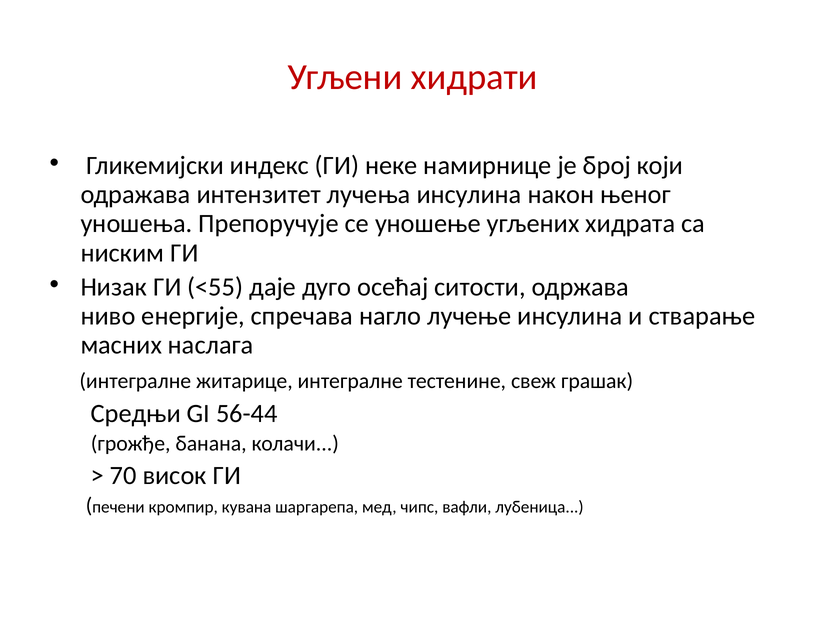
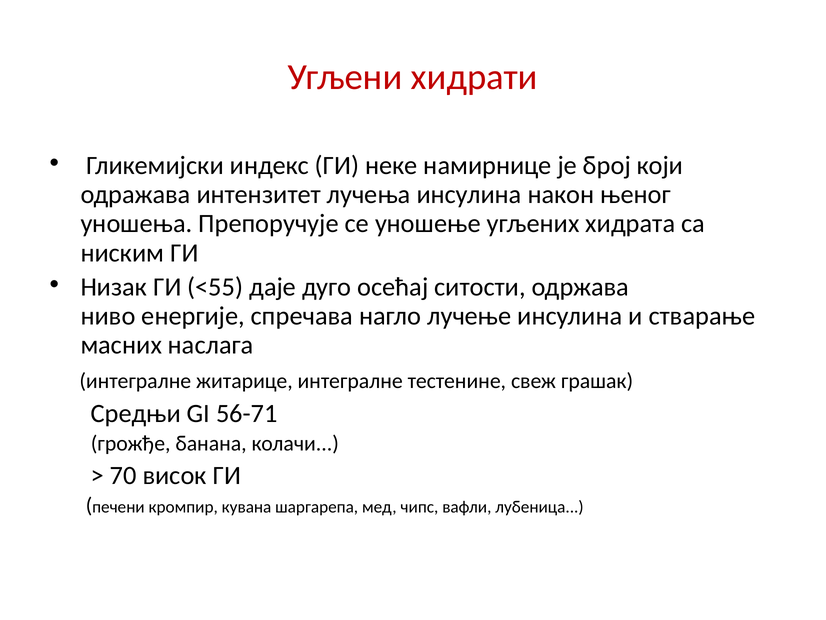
56-44: 56-44 -> 56-71 (247, 413)
